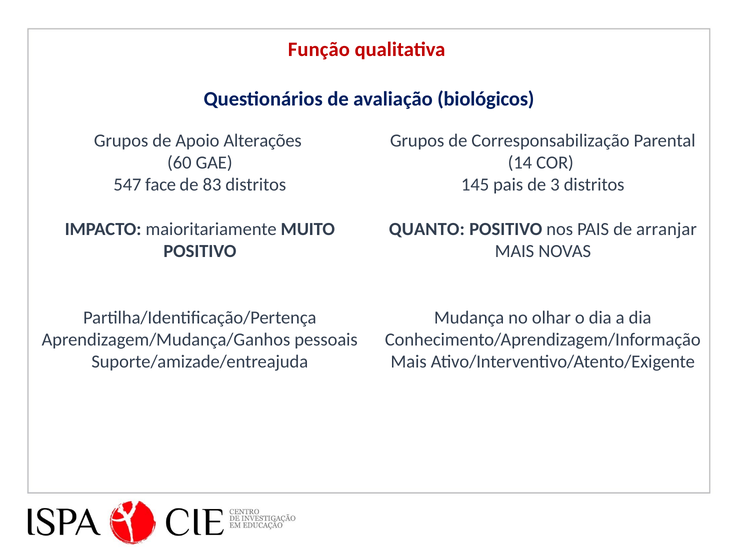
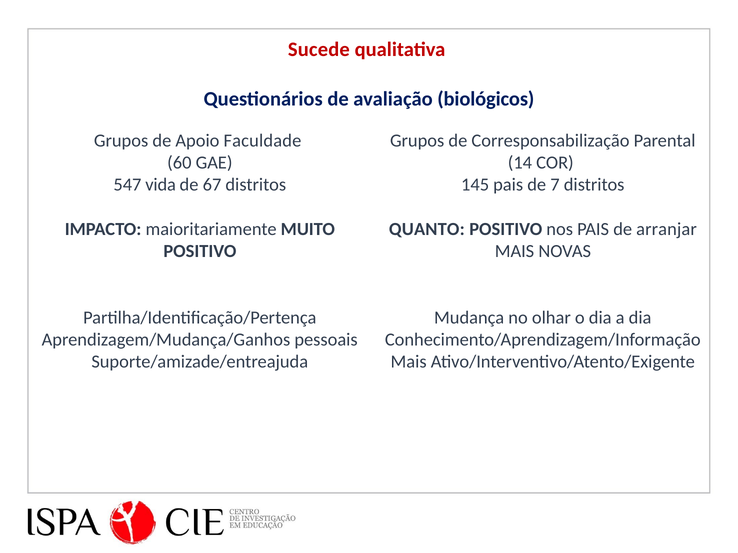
Função: Função -> Sucede (319, 50)
Alterações: Alterações -> Faculdade (262, 141)
3: 3 -> 7 (555, 185)
face: face -> vida (161, 185)
83: 83 -> 67 (212, 185)
